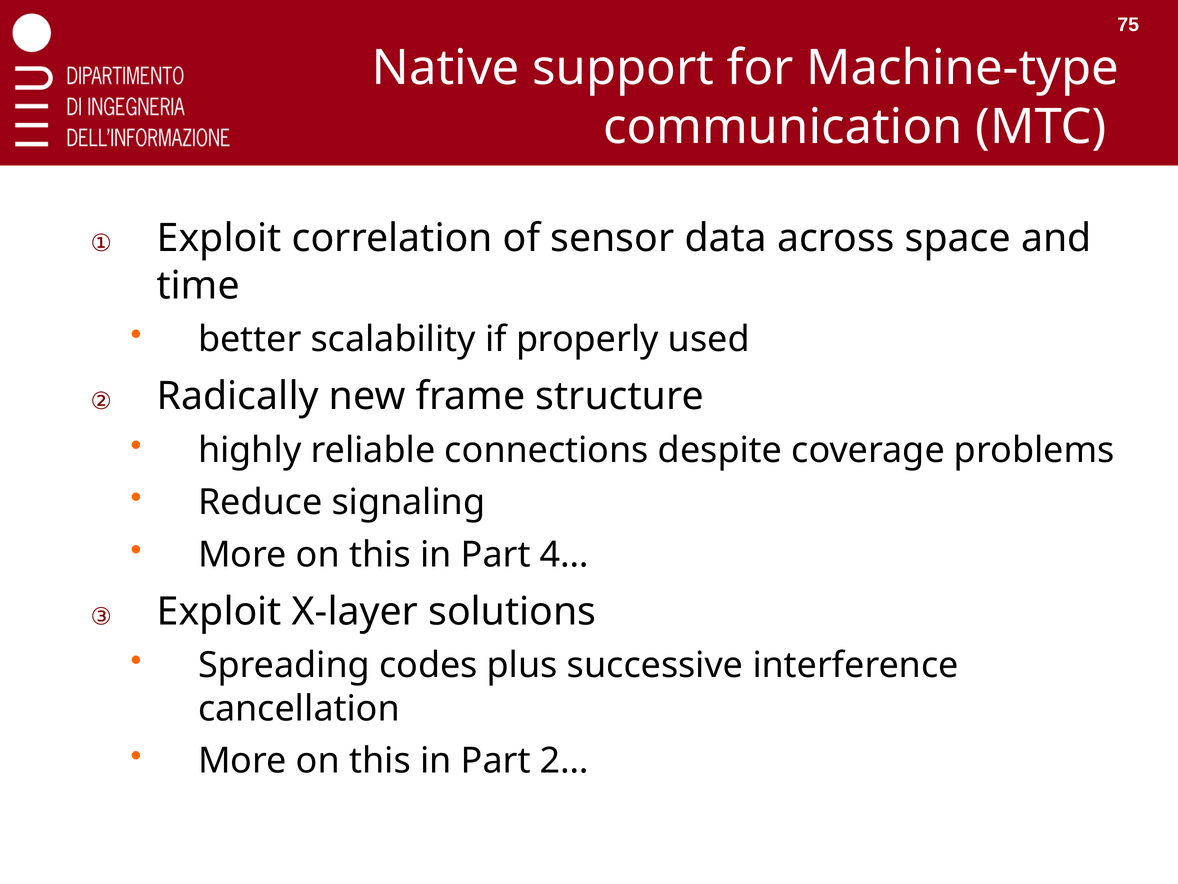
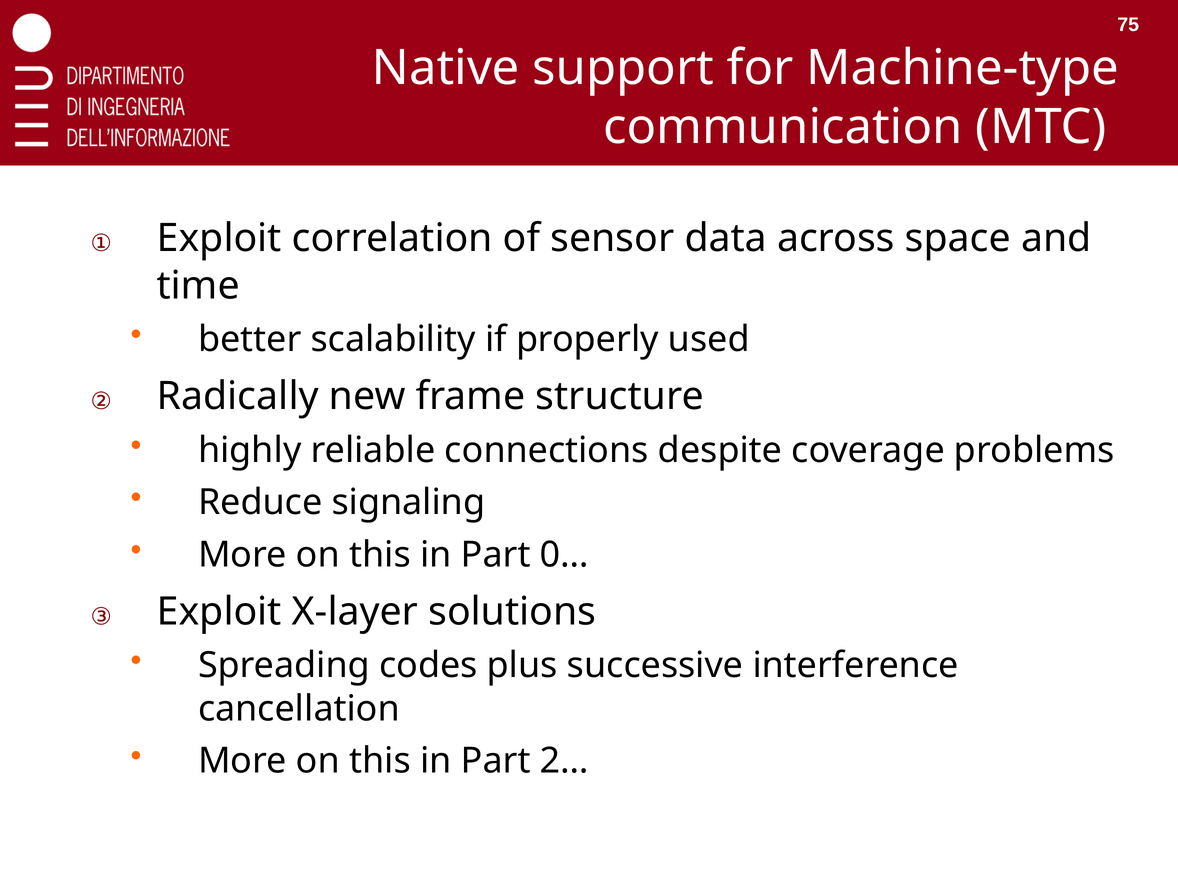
4…: 4… -> 0… (564, 554)
